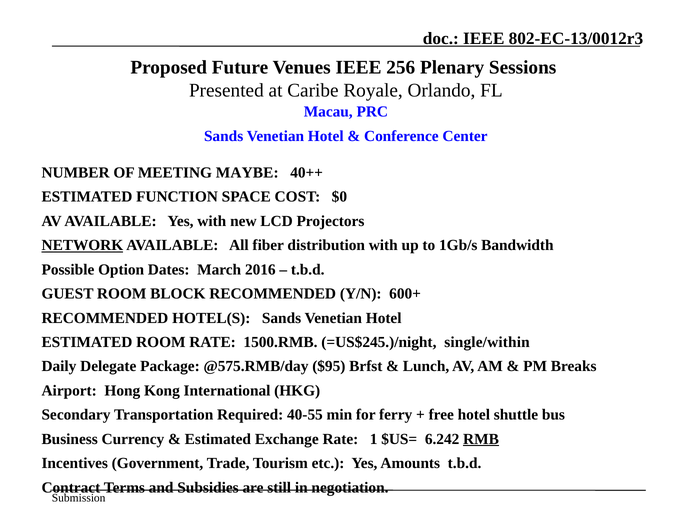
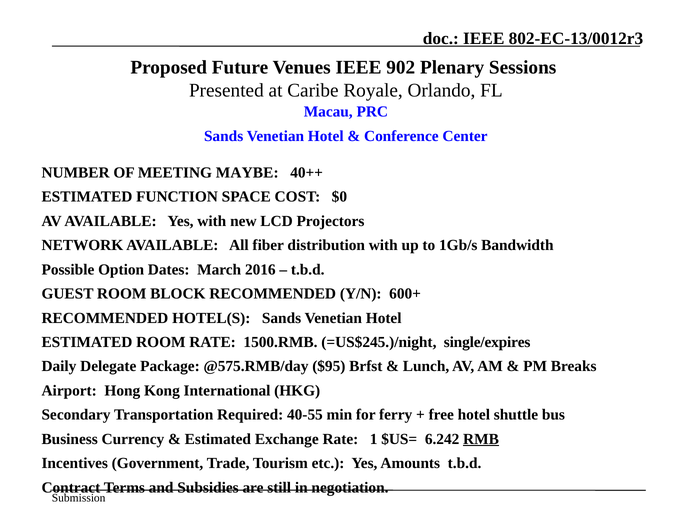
256: 256 -> 902 (401, 67)
NETWORK underline: present -> none (82, 245)
single/within: single/within -> single/expires (487, 342)
